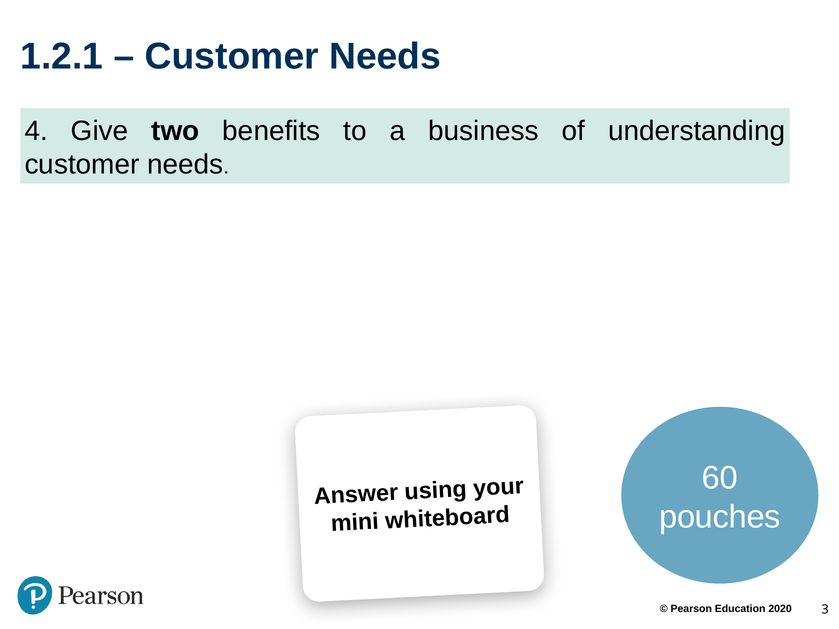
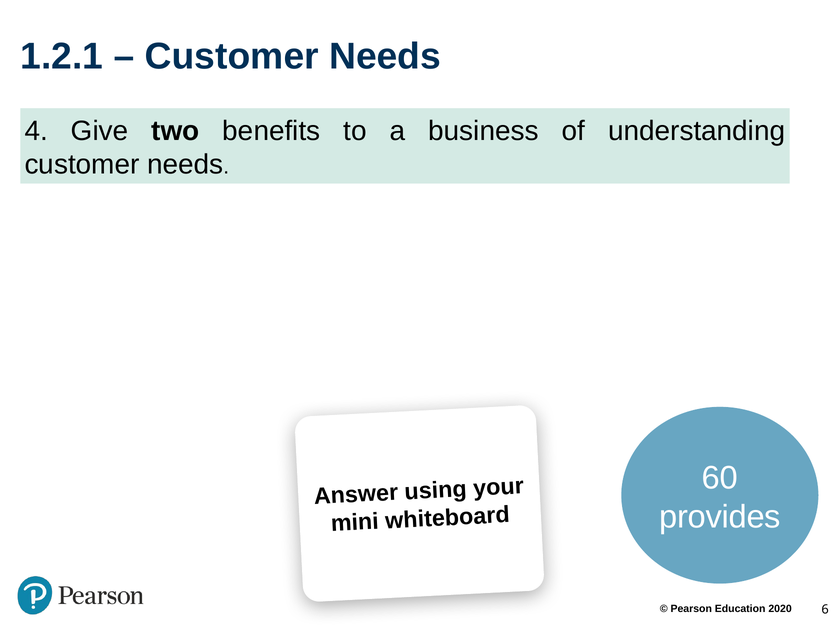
pouches: pouches -> provides (720, 517)
3: 3 -> 6 (825, 610)
